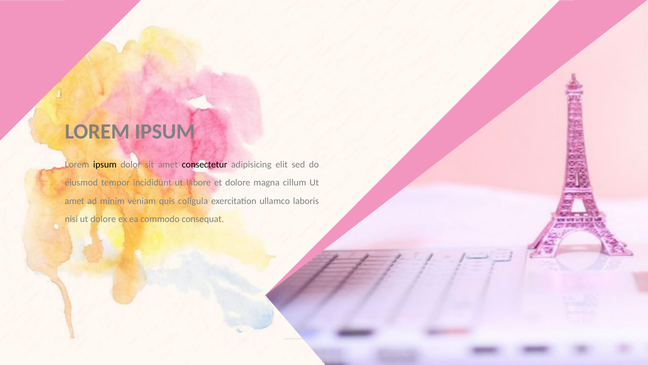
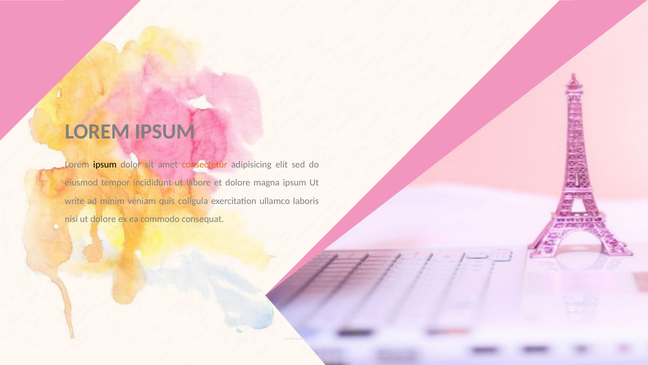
consectetur colour: black -> orange (205, 164)
magna cillum: cillum -> ipsum (295, 183)
amet: amet -> write (75, 201)
